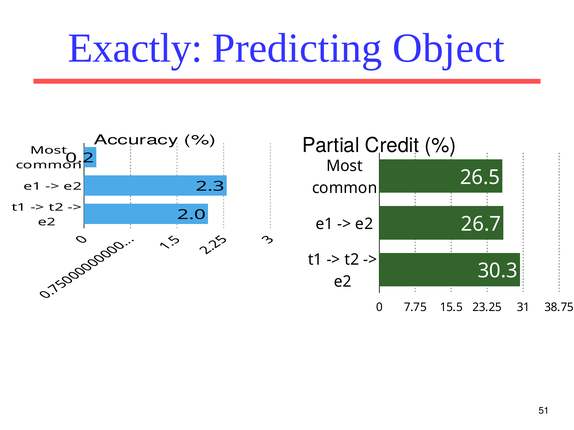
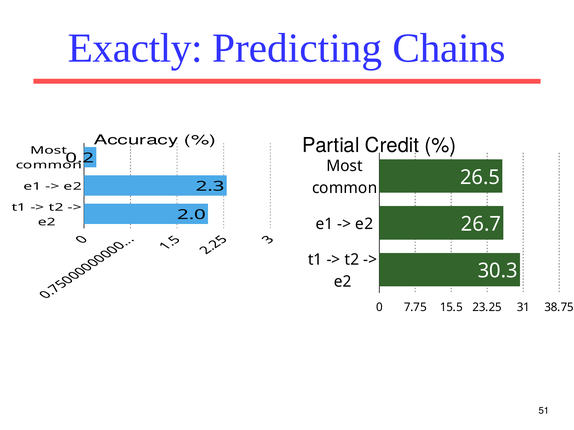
Object: Object -> Chains (449, 48)
